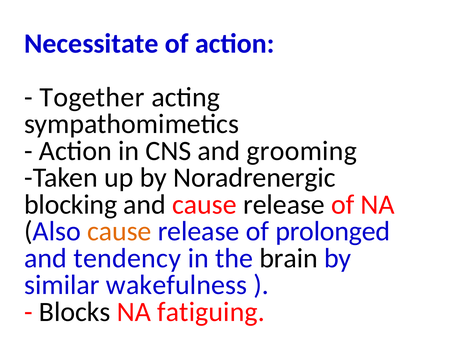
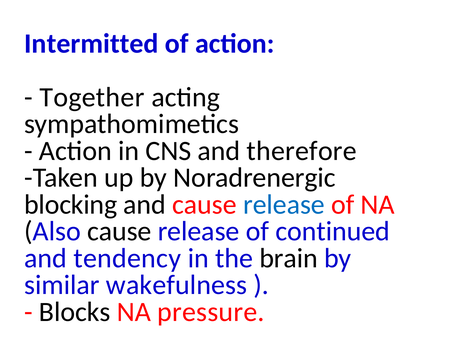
Necessitate: Necessitate -> Intermitted (91, 44)
grooming: grooming -> therefore (302, 151)
release colour: black -> blue (284, 205)
cause colour: orange -> black (119, 231)
prolonged: prolonged -> continued (333, 231)
fatiguing: fatiguing -> pressure (211, 312)
